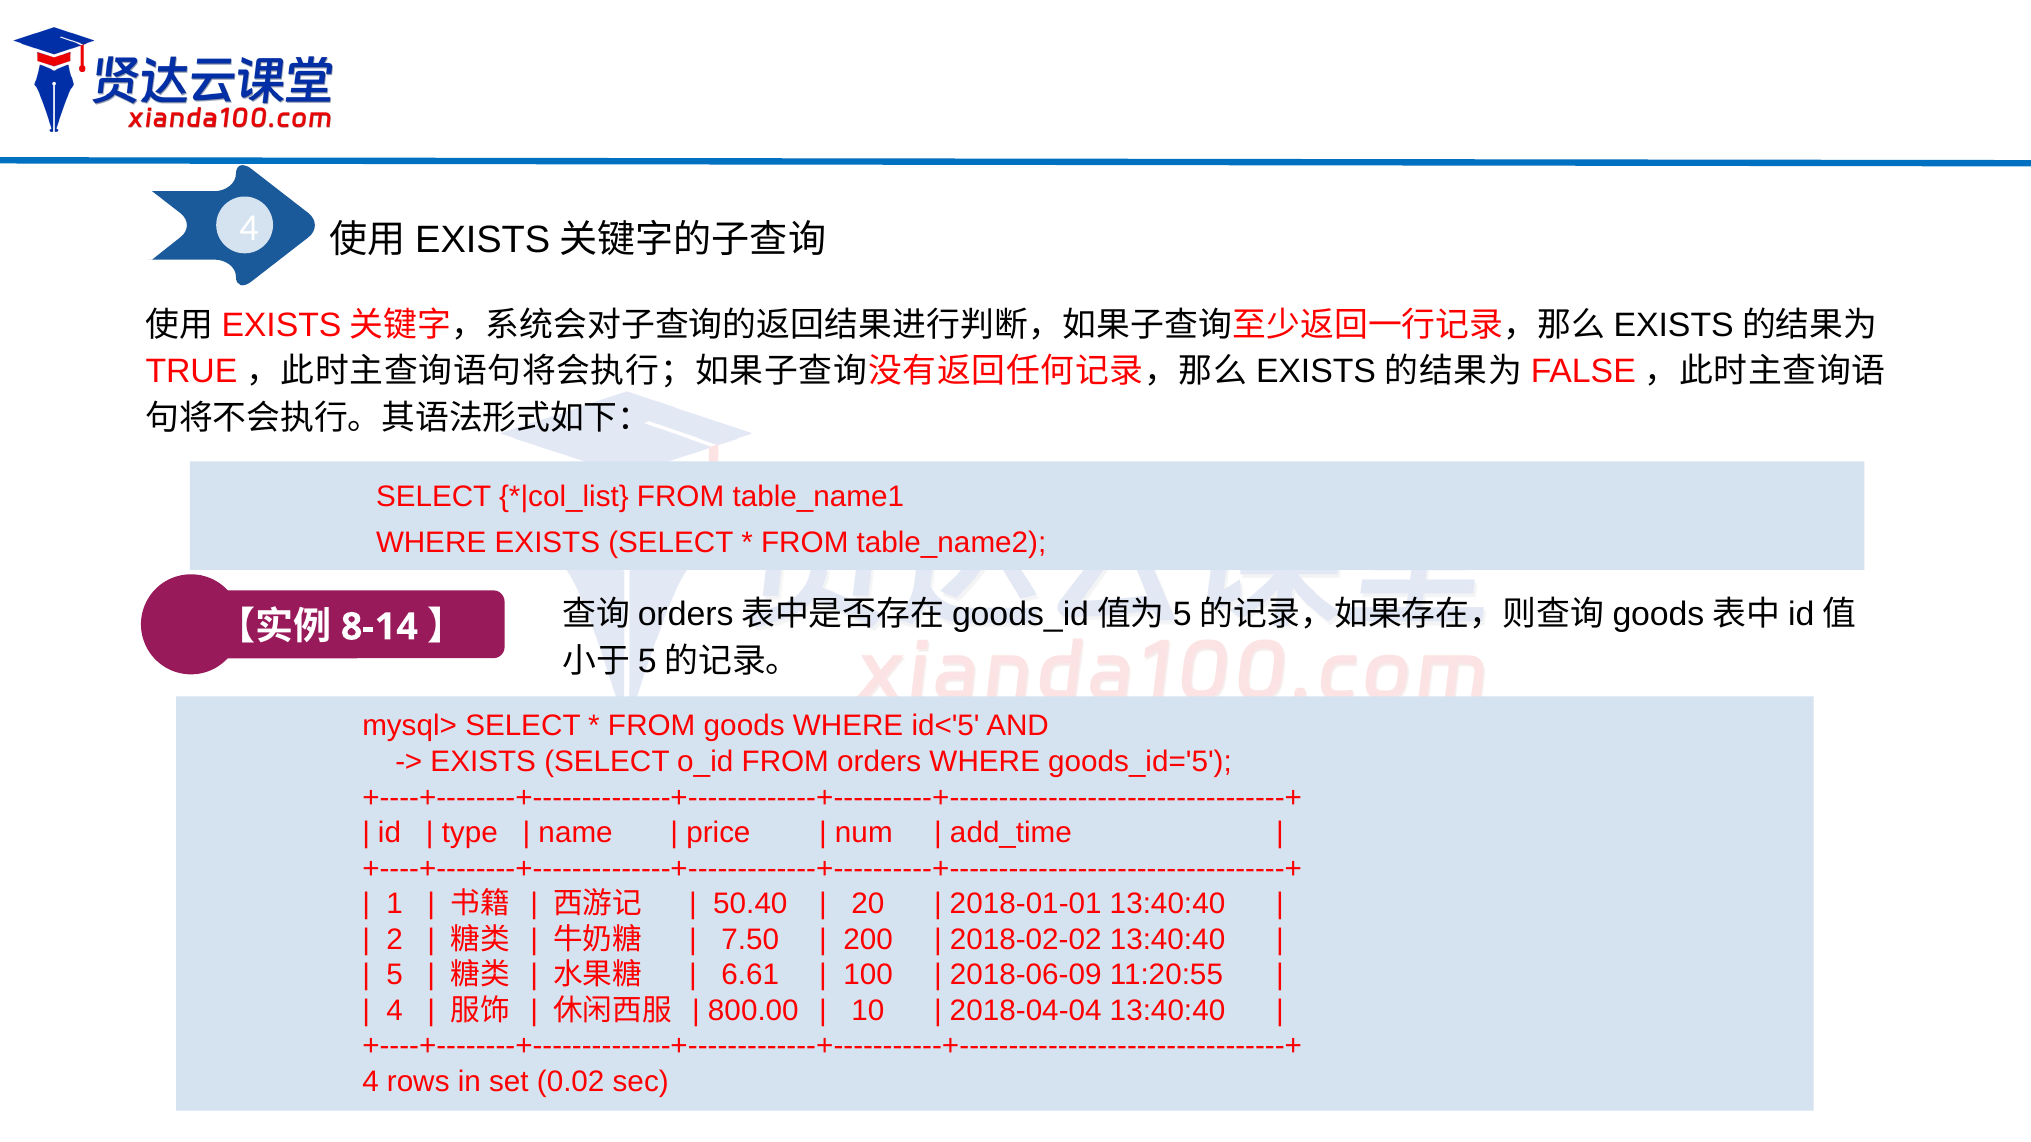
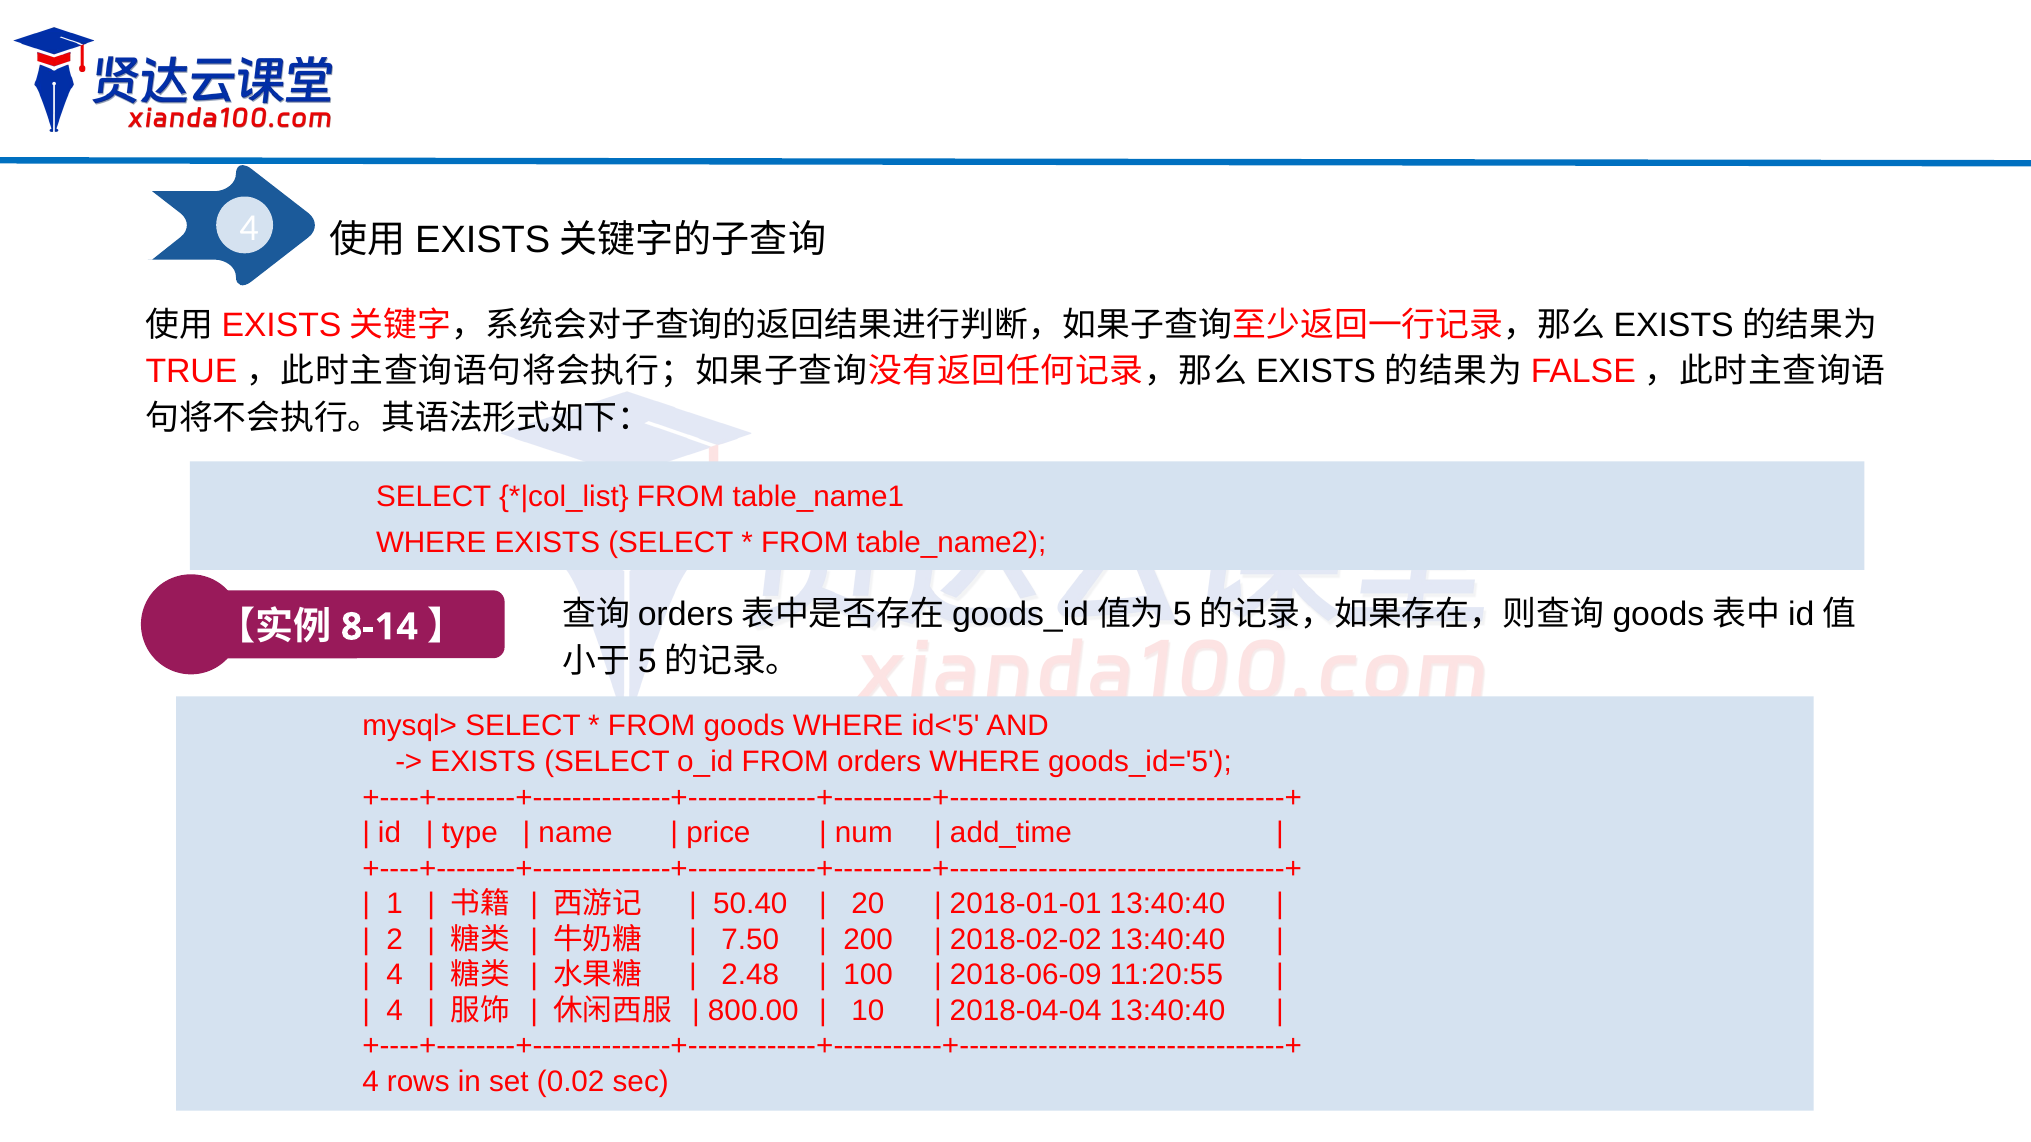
5: 5 -> 4 (395, 975)
6.61: 6.61 -> 2.48 (750, 975)
